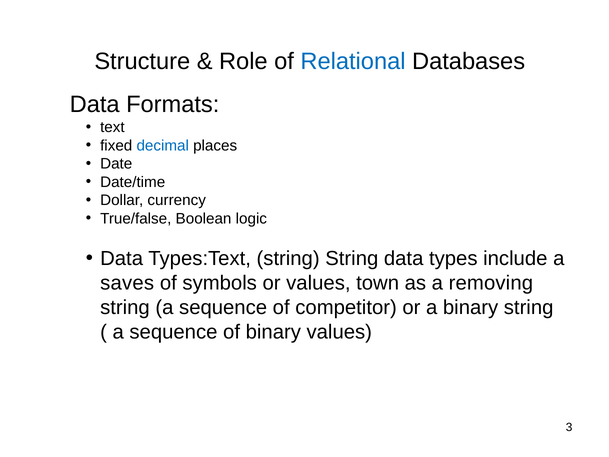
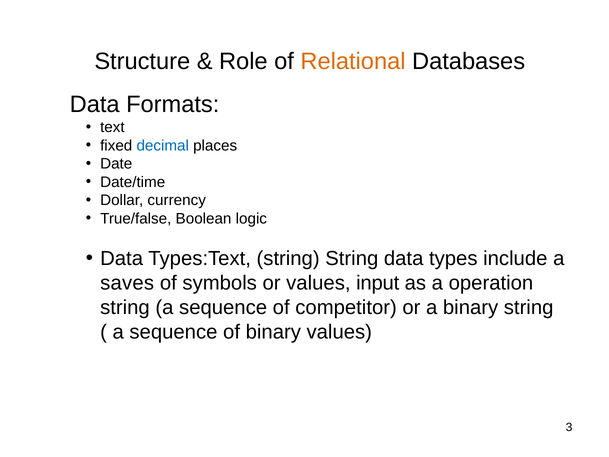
Relational colour: blue -> orange (353, 62)
town: town -> input (378, 283)
removing: removing -> operation (491, 283)
